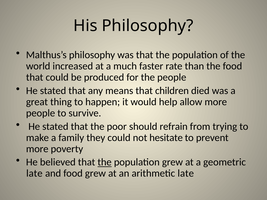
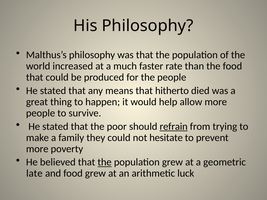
children: children -> hitherto (172, 91)
refrain underline: none -> present (174, 127)
arithmetic late: late -> luck (186, 174)
